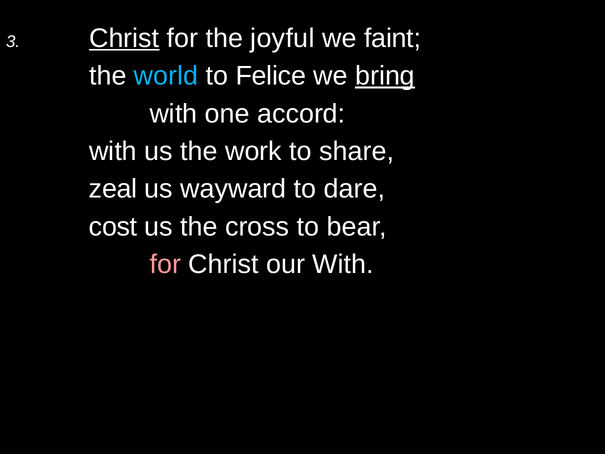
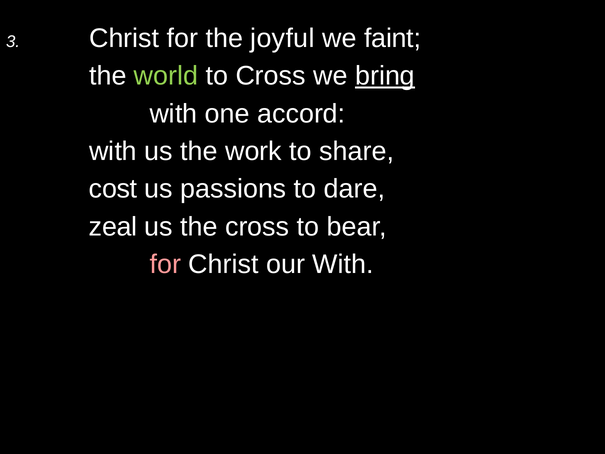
Christ underline: present -> none (124, 38)
world colour: light blue -> light green (166, 76)
to Felice: Felice -> Cross (271, 76)
zeal: zeal -> cost (113, 189)
wayward: wayward -> passions (233, 189)
cost: cost -> zeal (113, 227)
